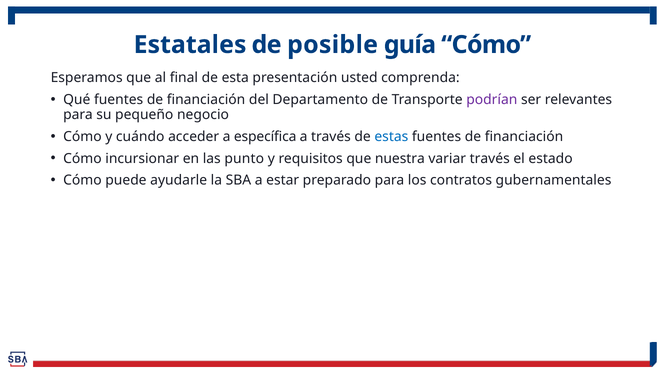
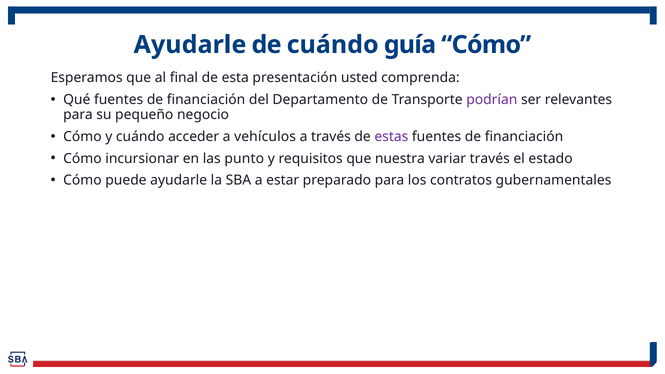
Estatales: Estatales -> Ayudarle (190, 45)
de posible: posible -> cuándo (333, 45)
específica: específica -> vehículos (265, 137)
estas colour: blue -> purple (391, 137)
